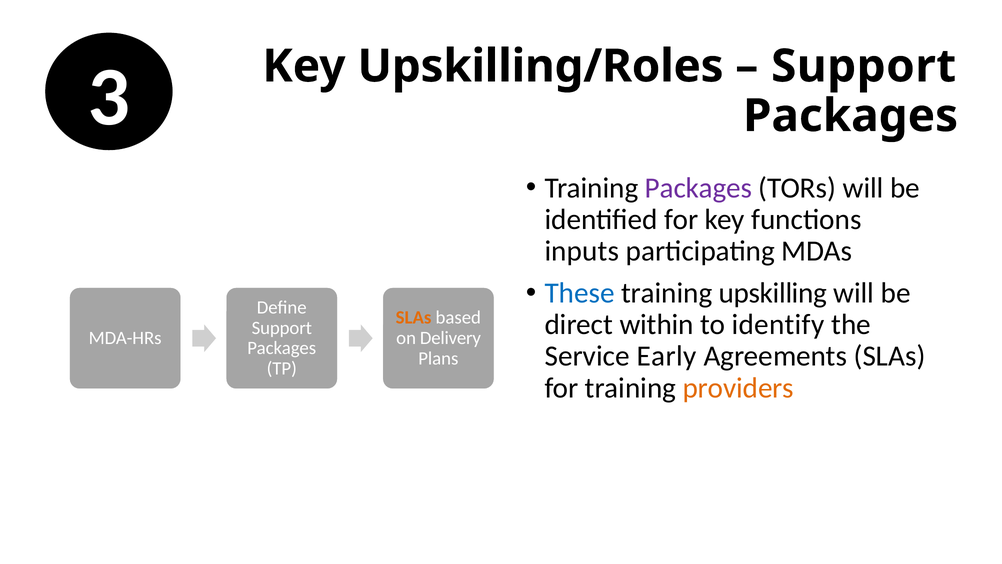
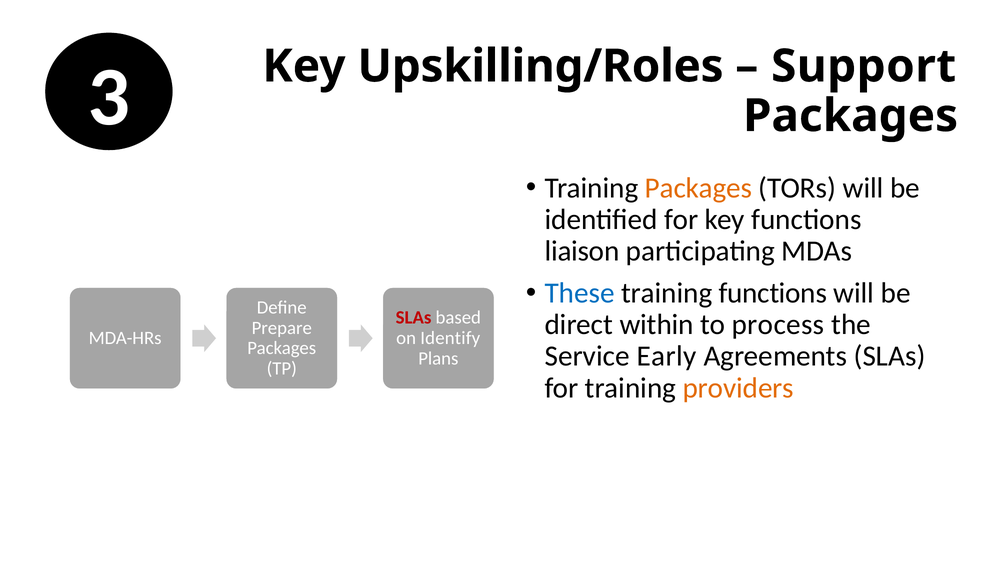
Packages colour: purple -> orange (698, 188)
inputs: inputs -> liaison (582, 251)
training upskilling: upskilling -> functions (773, 293)
SLAs colour: orange -> red (414, 318)
identify: identify -> process (778, 324)
Support: Support -> Prepare (282, 328)
Delivery: Delivery -> Identify (450, 338)
